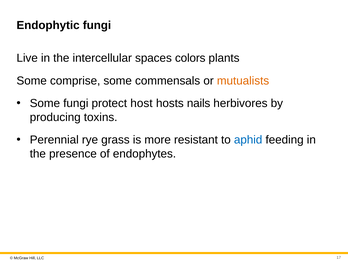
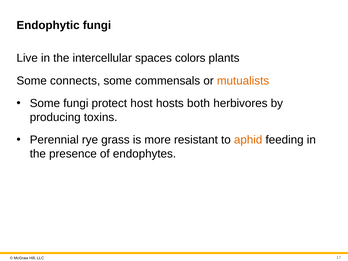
comprise: comprise -> connects (75, 81)
nails: nails -> both (198, 103)
aphid colour: blue -> orange (248, 140)
